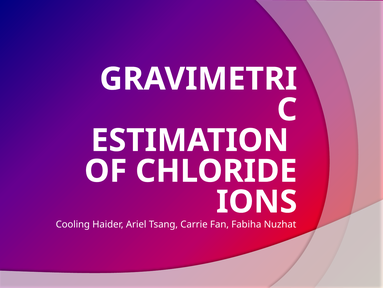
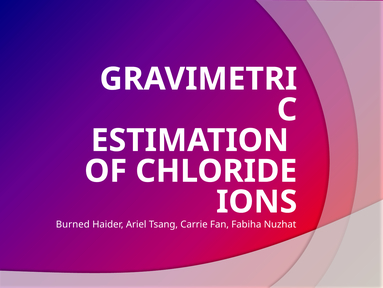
Cooling: Cooling -> Burned (73, 224)
